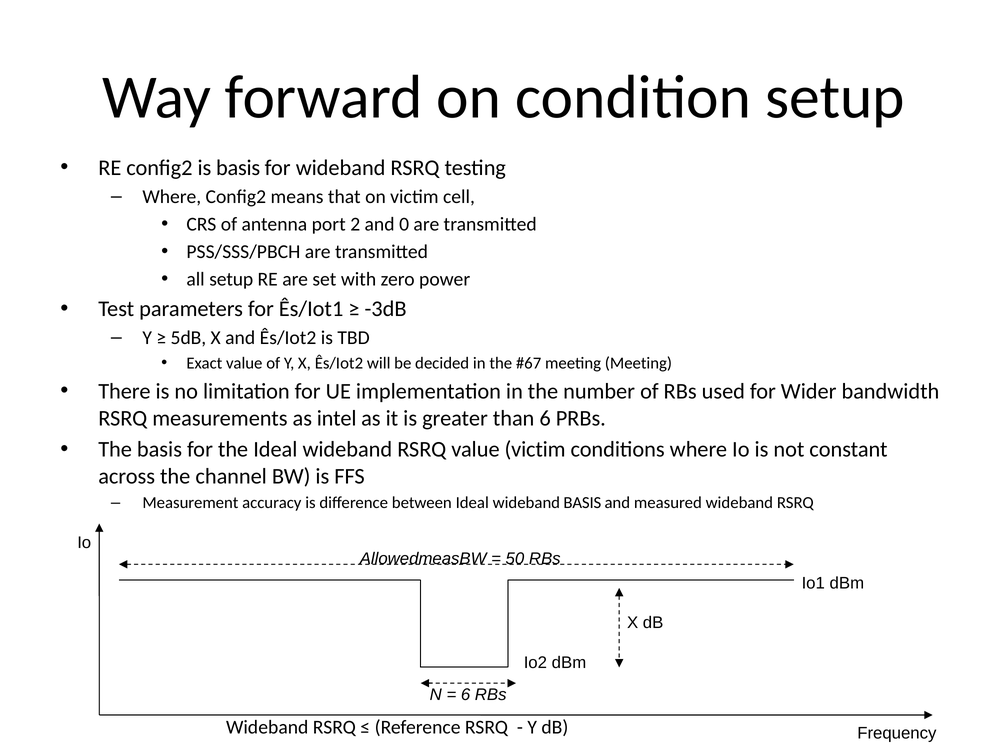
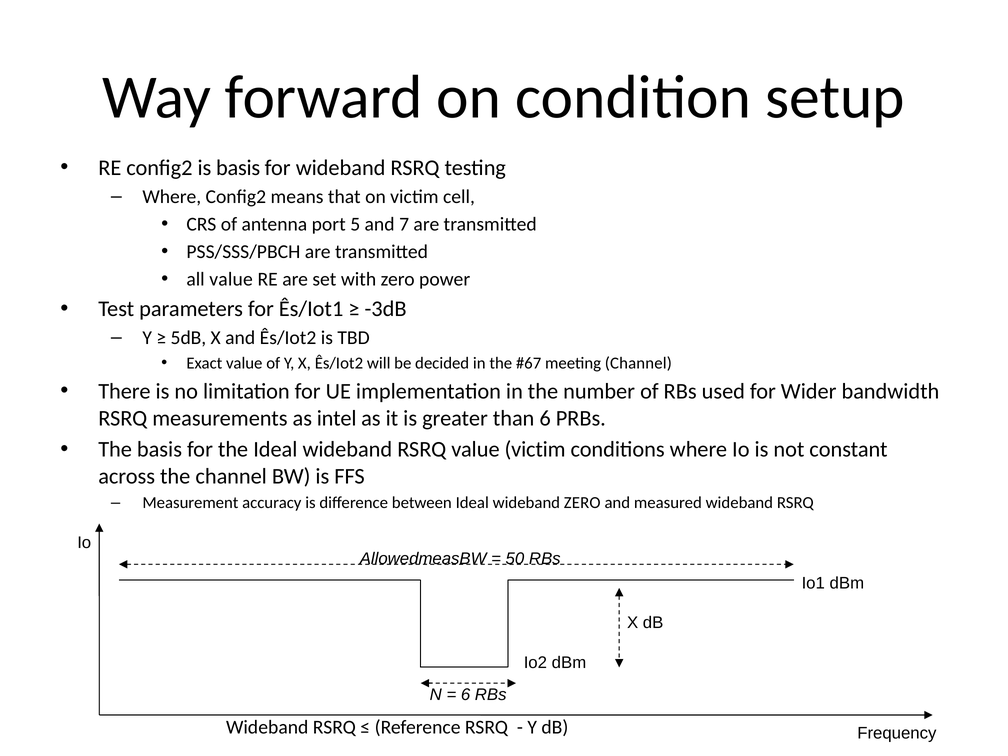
2: 2 -> 5 (355, 224)
0: 0 -> 7 (404, 224)
all setup: setup -> value (231, 279)
meeting Meeting: Meeting -> Channel (638, 363)
wideband BASIS: BASIS -> ZERO (582, 503)
